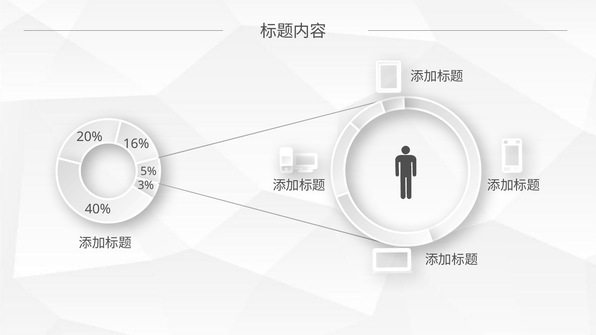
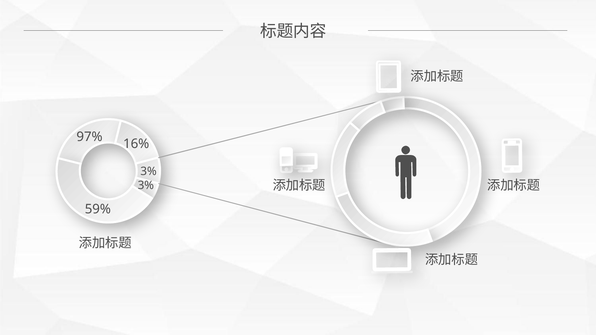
20%: 20% -> 97% (90, 137)
5%: 5% -> 3% (149, 172)
40%: 40% -> 59% (98, 209)
